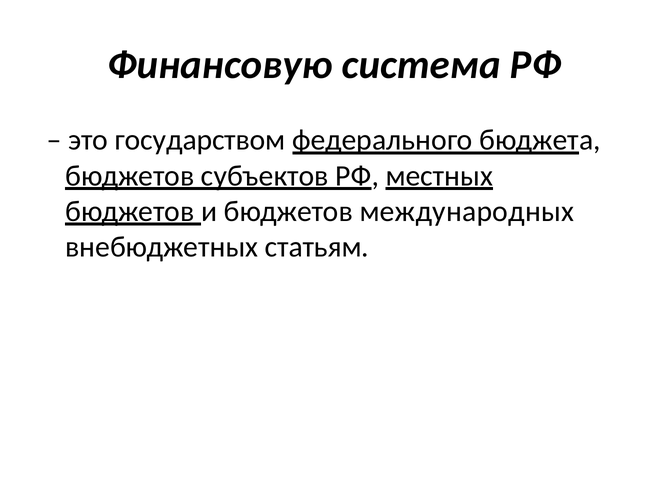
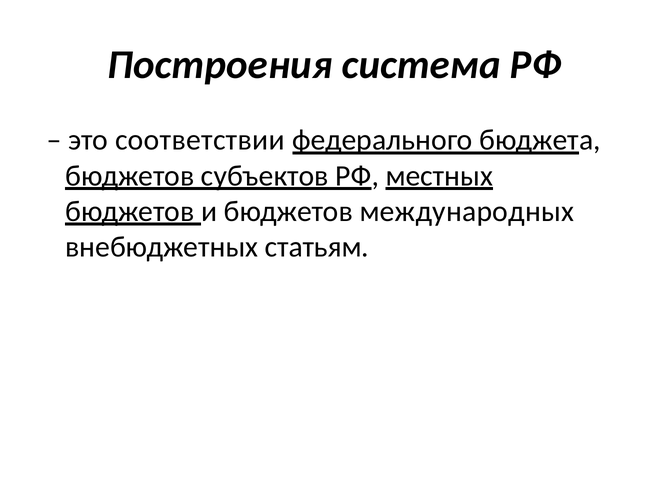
Финансовую: Финансовую -> Построения (220, 65)
государством: государством -> соответствии (200, 140)
